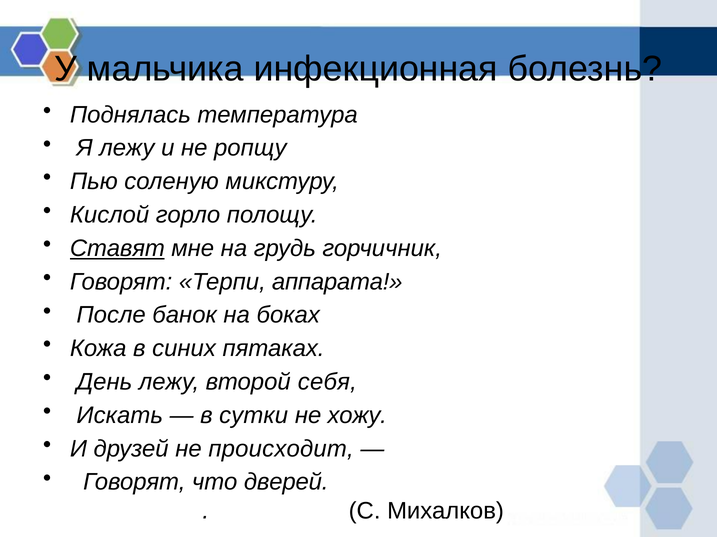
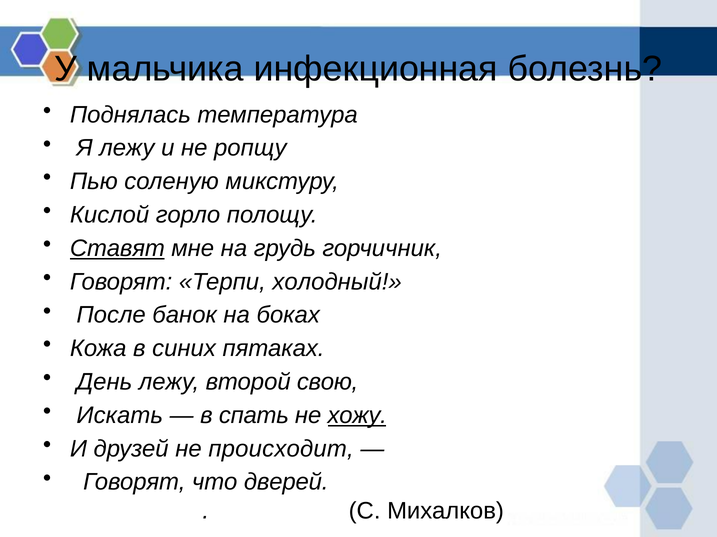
аппарата: аппарата -> холодный (337, 282)
себя: себя -> свою (328, 382)
сутки: сутки -> спать (254, 416)
хожу underline: none -> present (357, 416)
